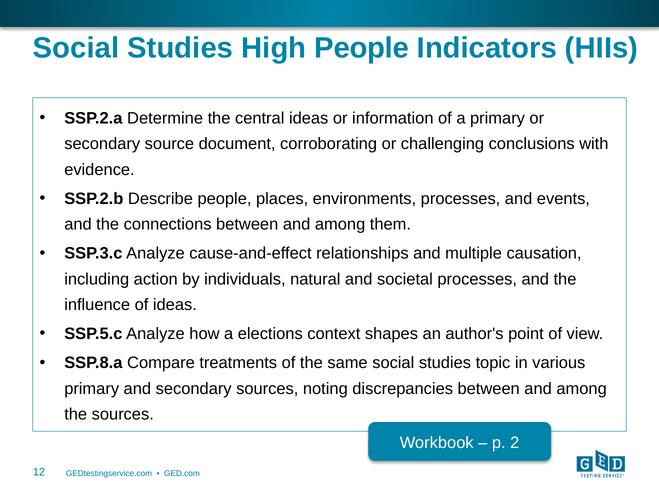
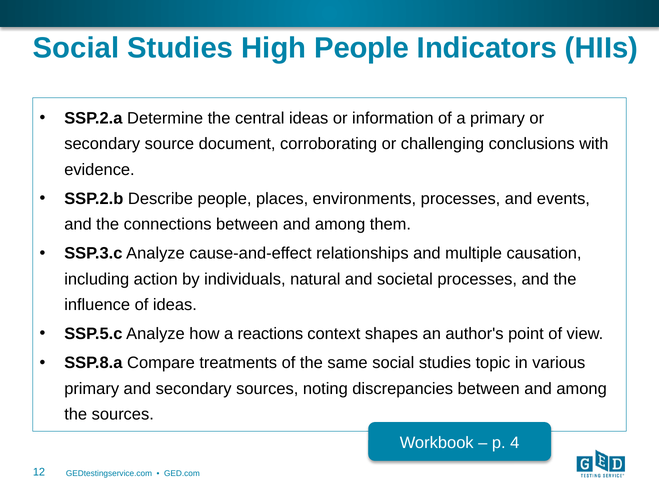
elections: elections -> reactions (270, 333)
2: 2 -> 4 (515, 442)
